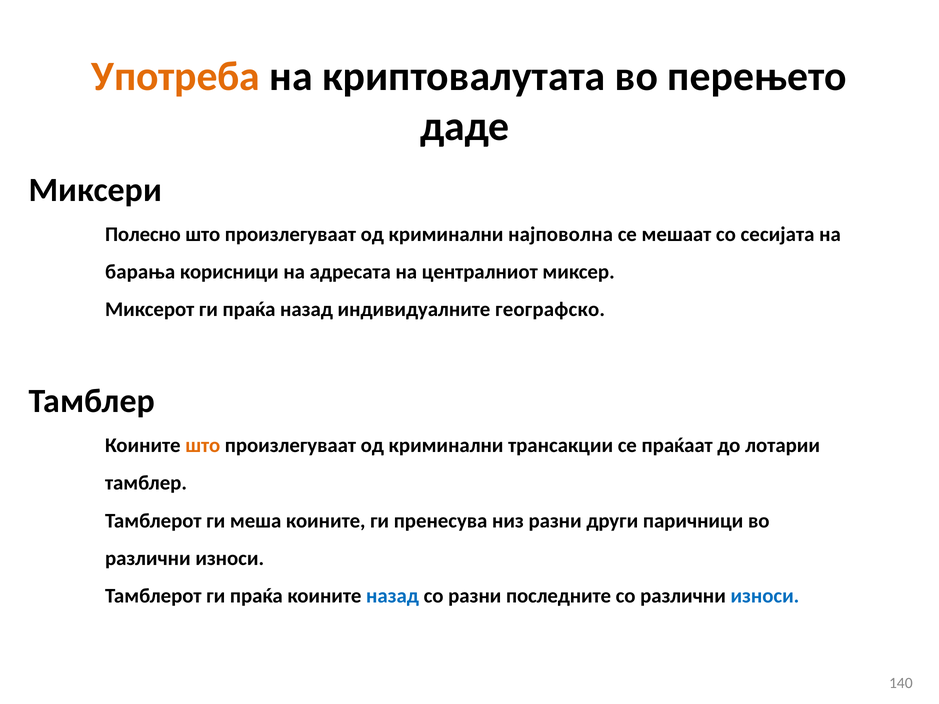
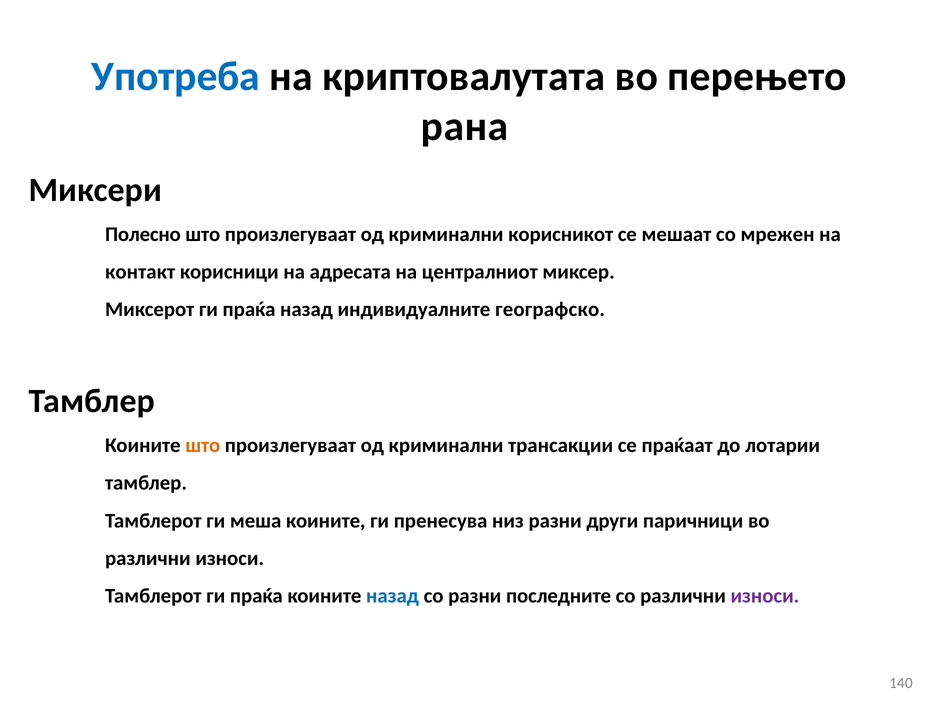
Употреба colour: orange -> blue (176, 76)
даде: даде -> рана (465, 126)
најповолна: најповолна -> корисникот (561, 235)
сесијата: сесијата -> мрежен (778, 235)
барања: барања -> контакт (140, 272)
износи colour: blue -> purple (765, 596)
